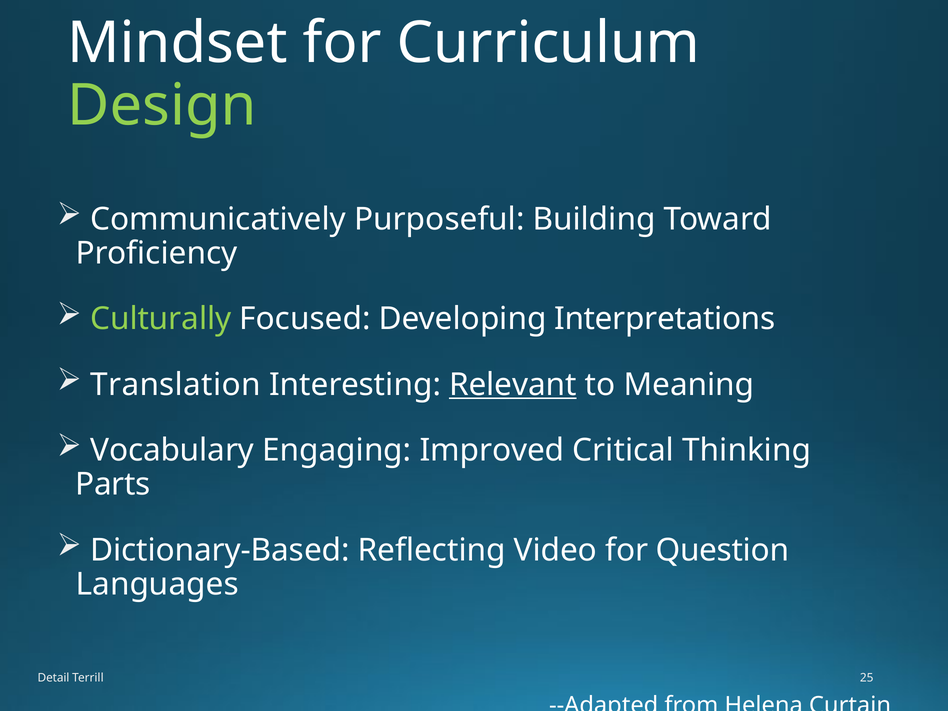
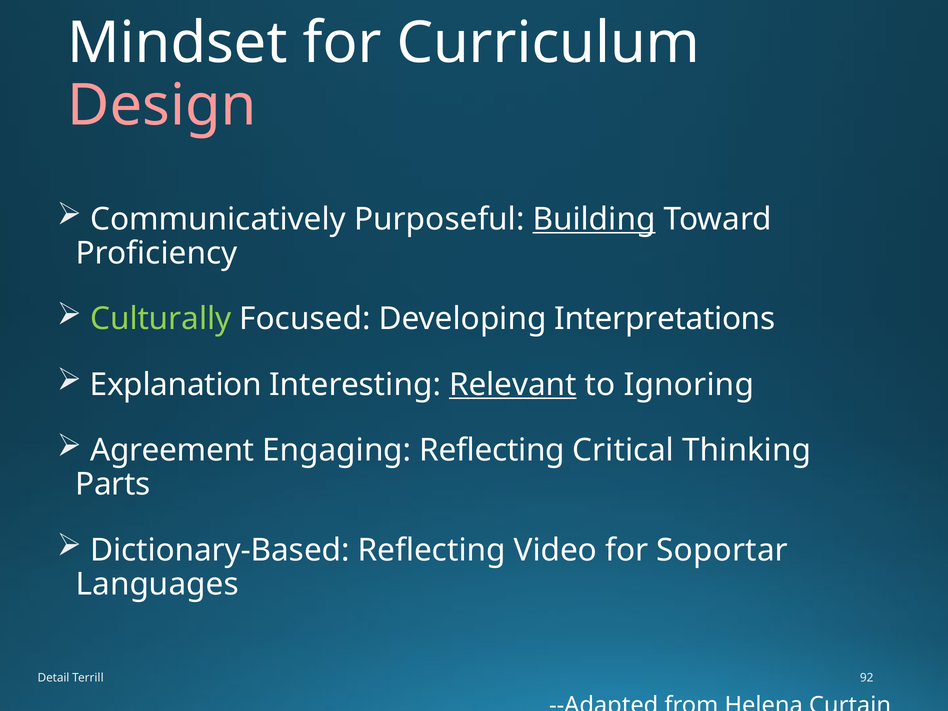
Design colour: light green -> pink (162, 106)
Building underline: none -> present (594, 219)
Translation: Translation -> Explanation (176, 385)
Meaning: Meaning -> Ignoring (689, 385)
Vocabulary: Vocabulary -> Agreement (172, 450)
Engaging Improved: Improved -> Reflecting (492, 450)
Question: Question -> Soportar (722, 550)
25: 25 -> 92 (867, 678)
